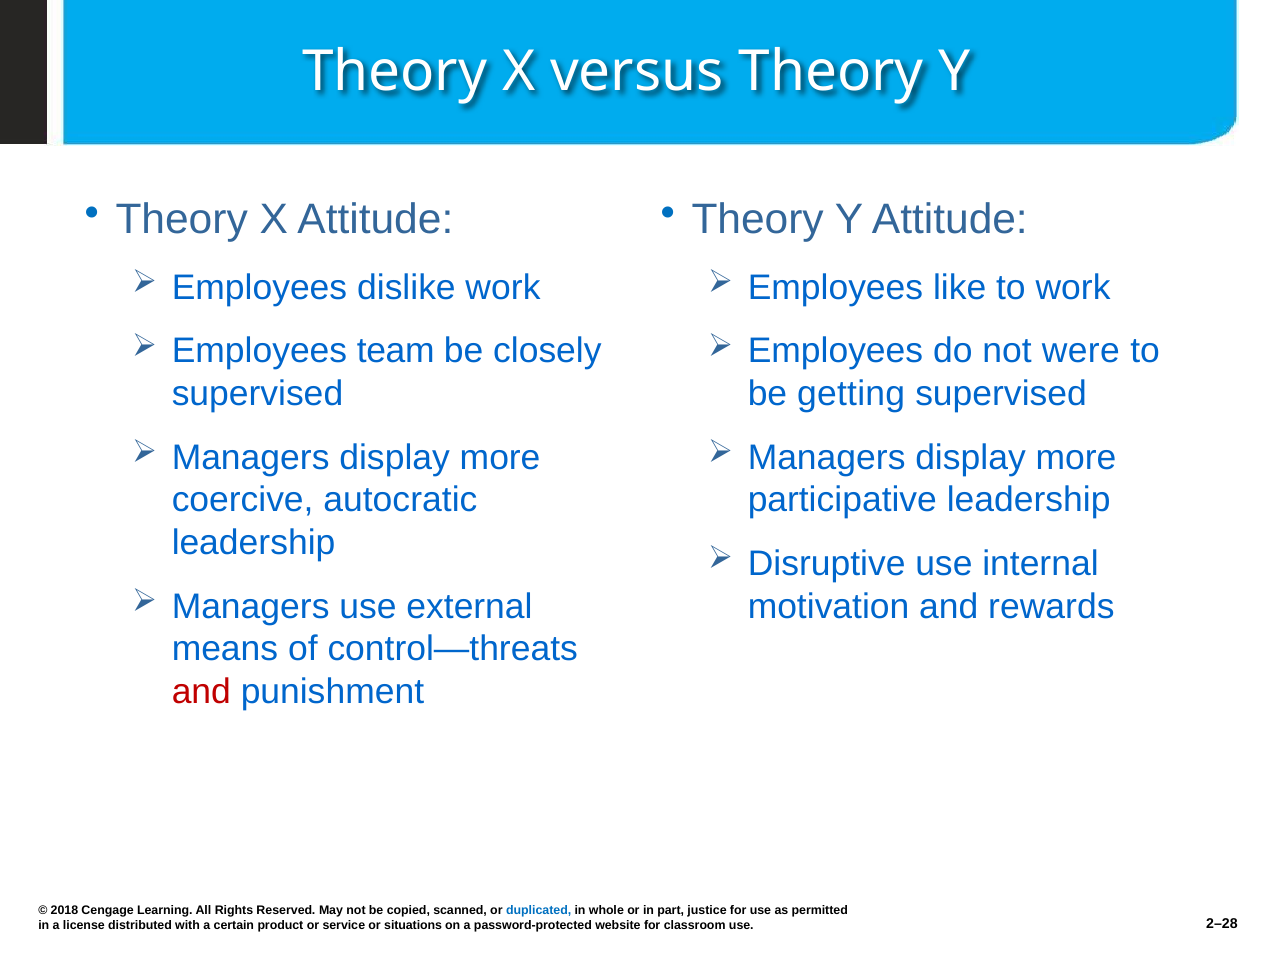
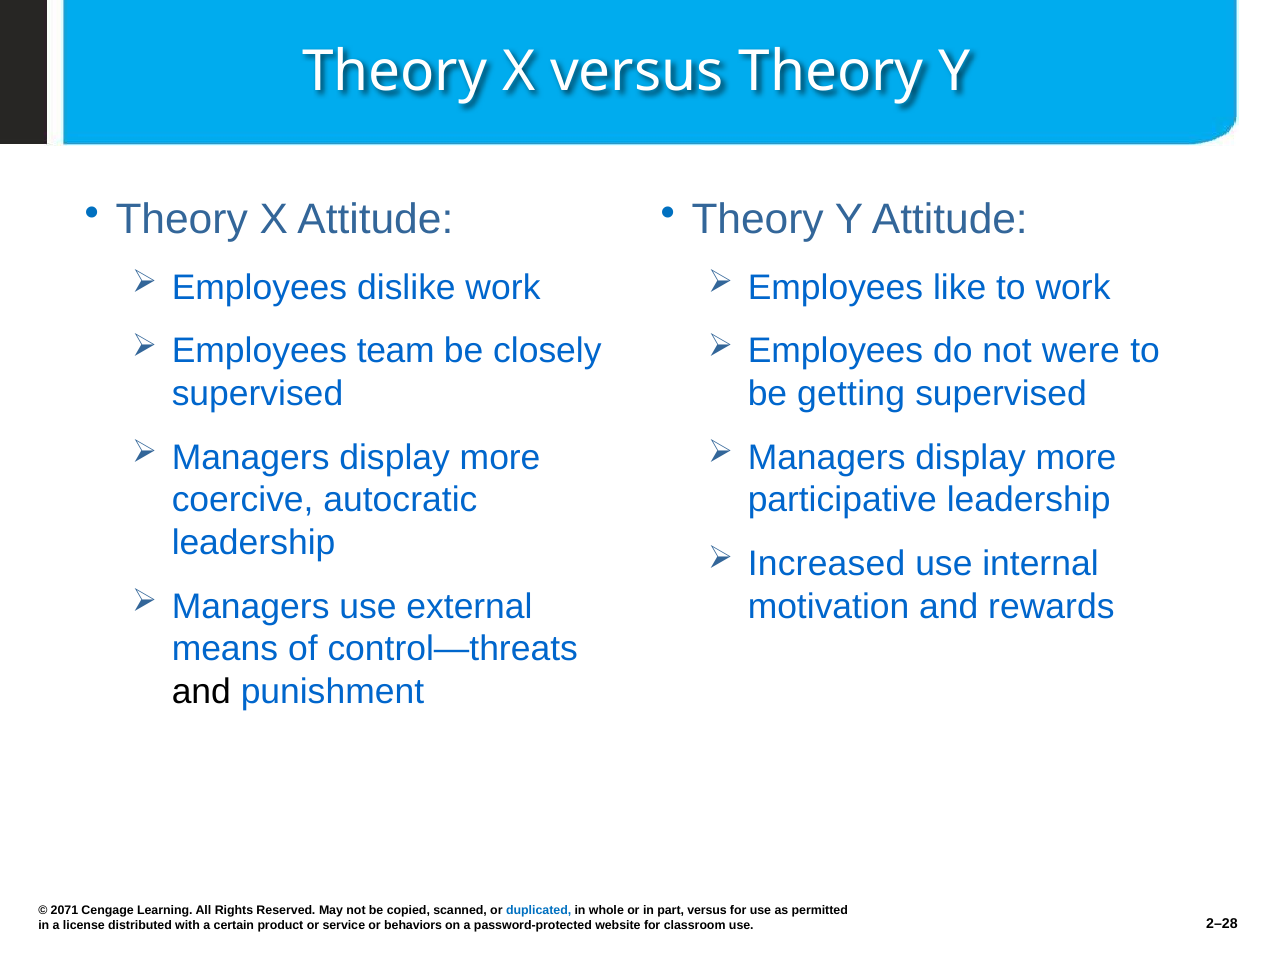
Disruptive: Disruptive -> Increased (827, 564)
and colour: red -> black (201, 692)
2018: 2018 -> 2071 (64, 910)
part justice: justice -> versus (707, 910)
situations: situations -> behaviors (413, 925)
